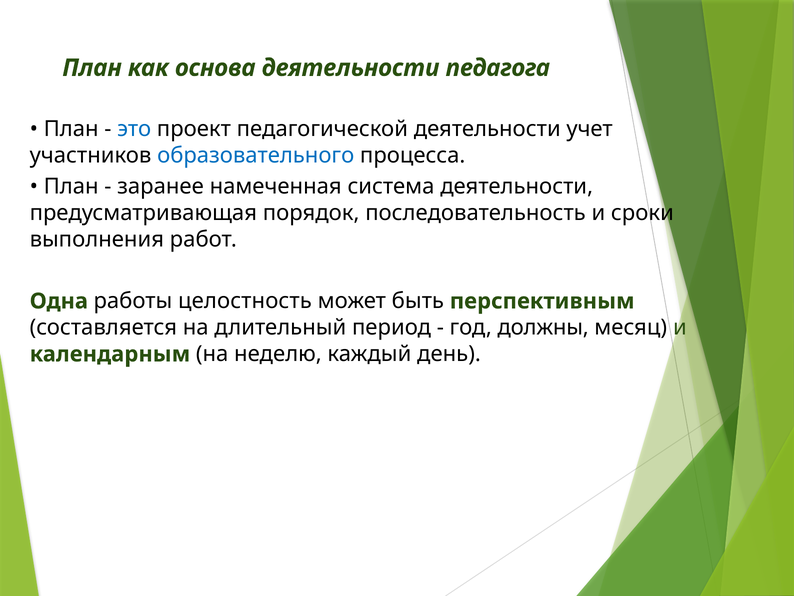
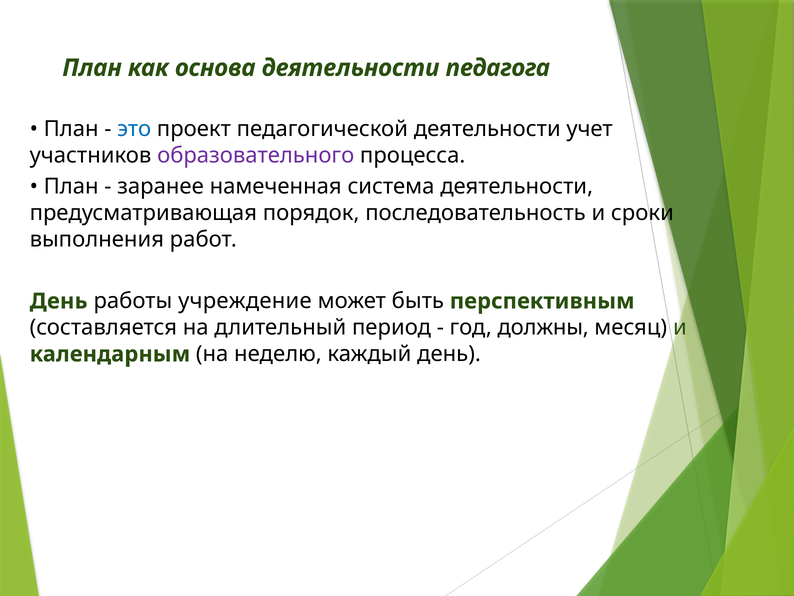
образовательного colour: blue -> purple (256, 155)
Одна: Одна -> День (59, 301)
целостность: целостность -> учреждение (245, 301)
